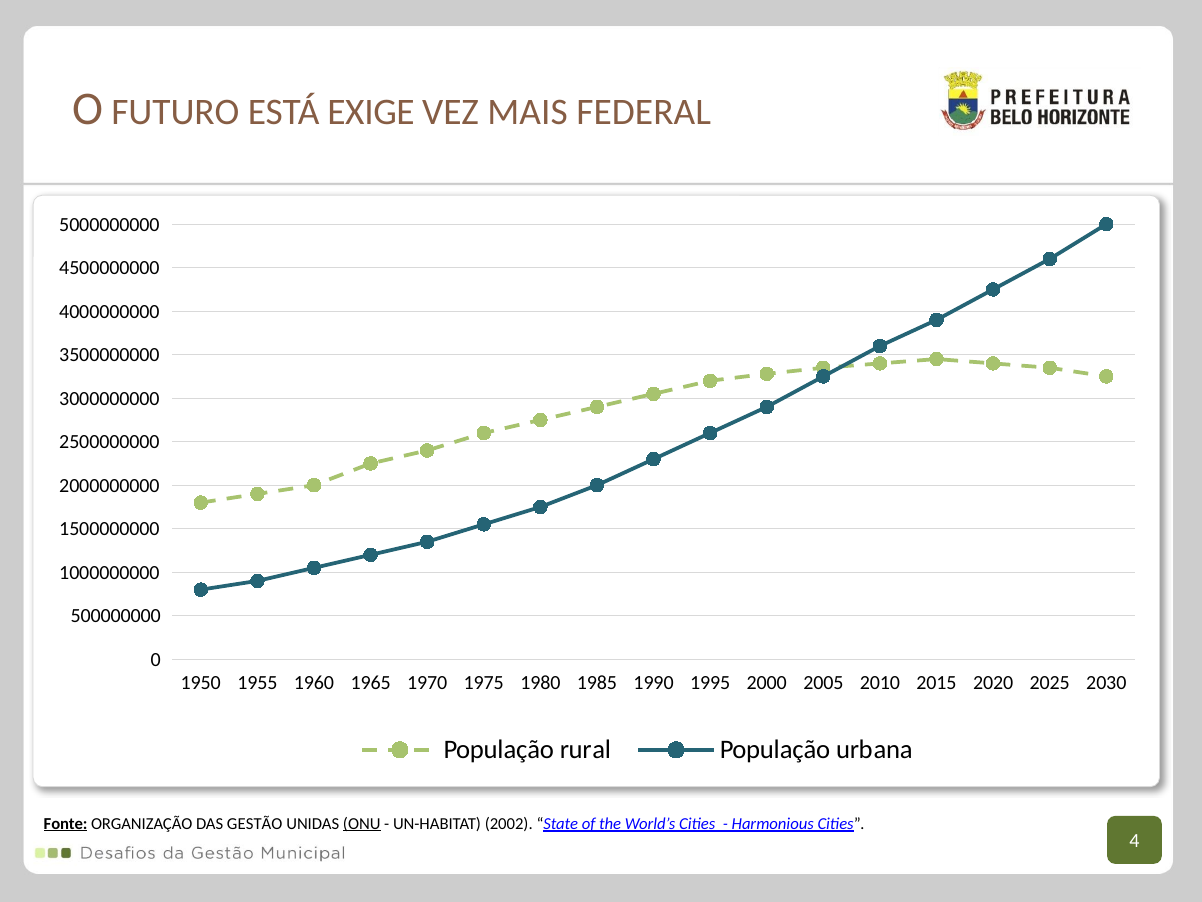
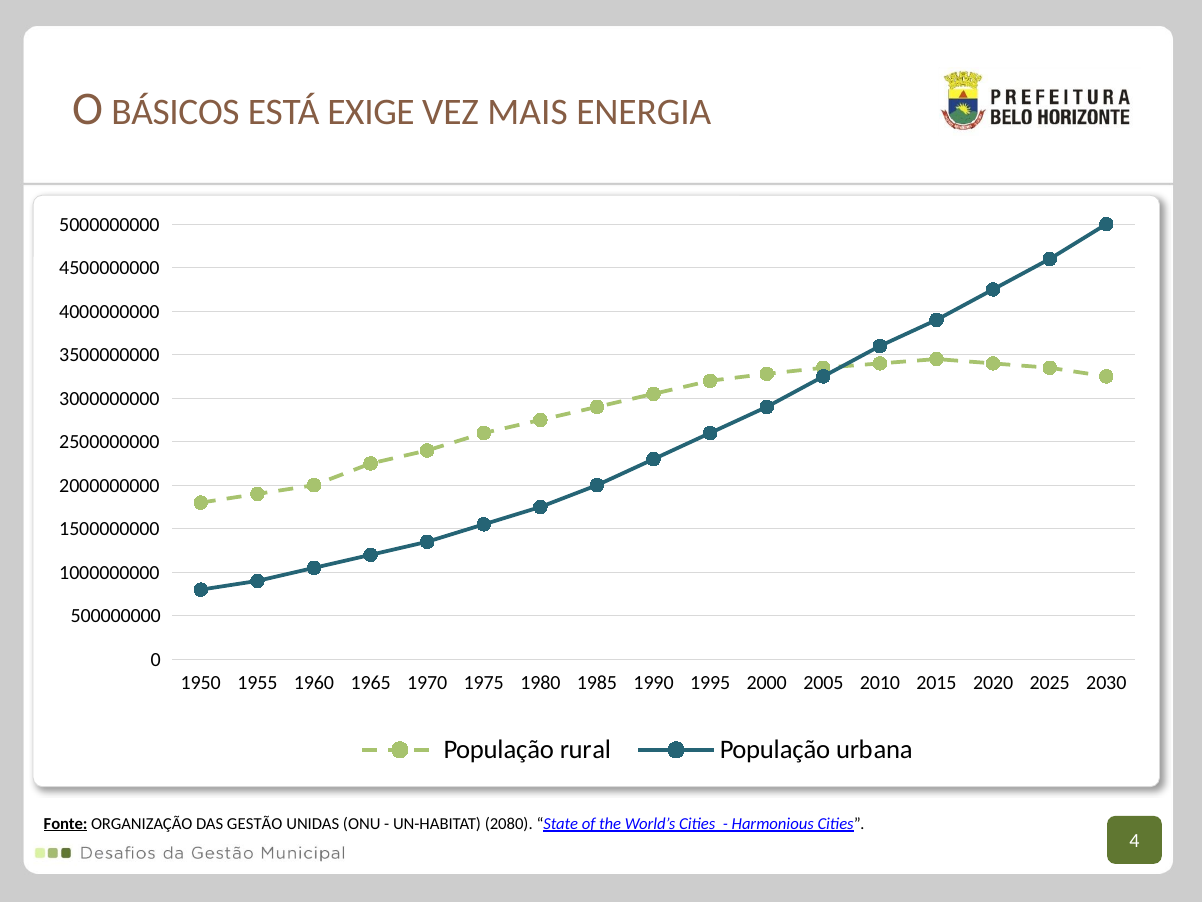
FUTURO: FUTURO -> BÁSICOS (176, 112)
FEDERAL: FEDERAL -> ENERGIA (644, 112)
ONU underline: present -> none (362, 823)
2002: 2002 -> 2080 (509, 823)
